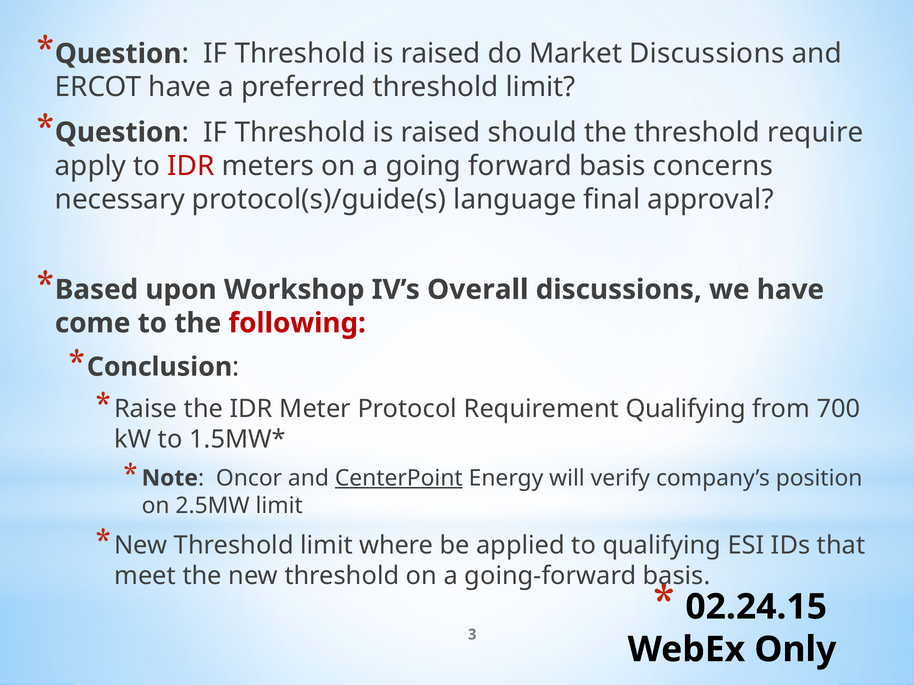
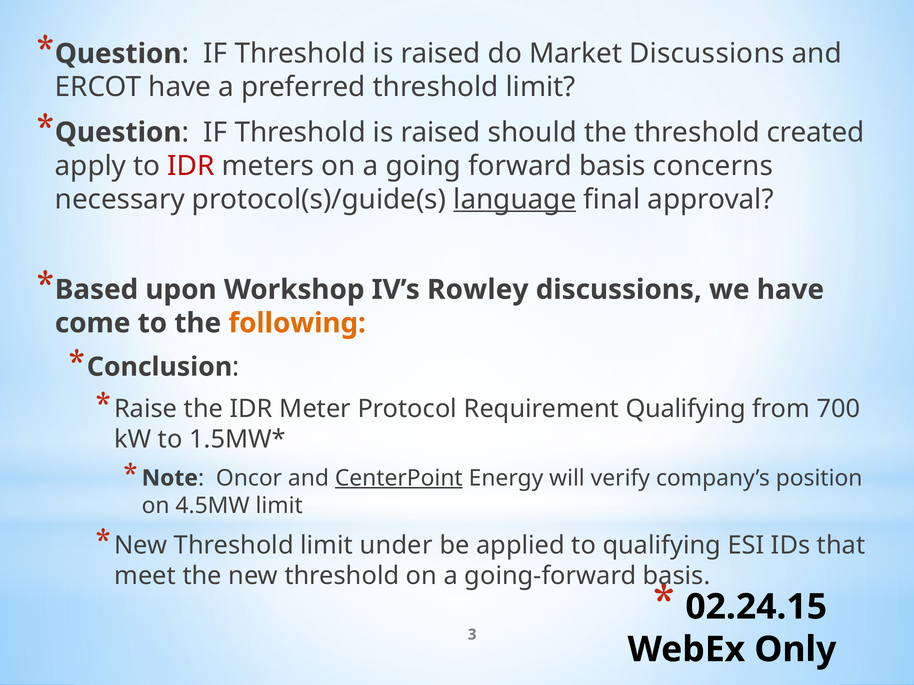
require: require -> created (815, 132)
language underline: none -> present (515, 199)
Overall: Overall -> Rowley (478, 290)
following colour: red -> orange (297, 323)
2.5MW: 2.5MW -> 4.5MW (213, 506)
where: where -> under (396, 546)
